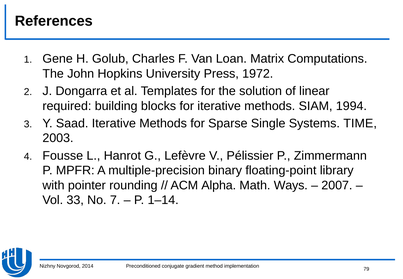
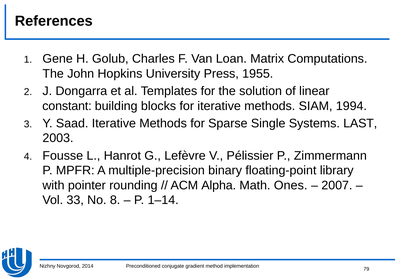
1972: 1972 -> 1955 (258, 74)
required: required -> constant (67, 106)
TIME: TIME -> LAST (360, 123)
Ways: Ways -> Ones (291, 185)
7: 7 -> 8 (115, 200)
